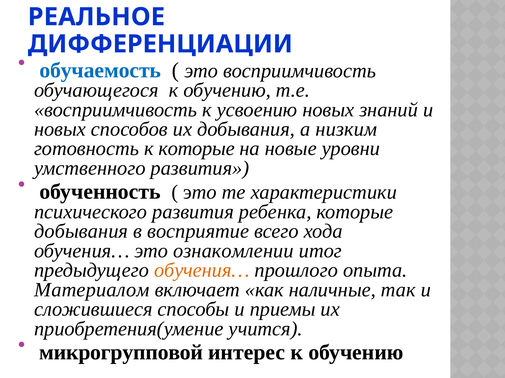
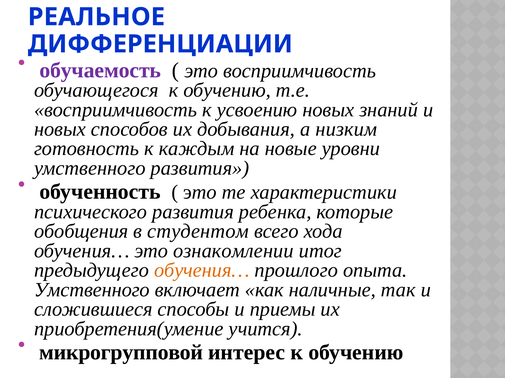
обучаемость colour: blue -> purple (100, 70)
к которые: которые -> каждым (197, 149)
добывания: добывания -> обобщения (81, 232)
восприятие: восприятие -> студентом (198, 232)
Материалом: Материалом -> Умственного (92, 290)
